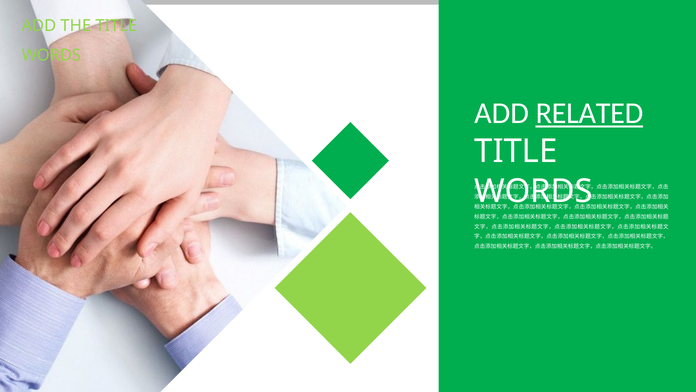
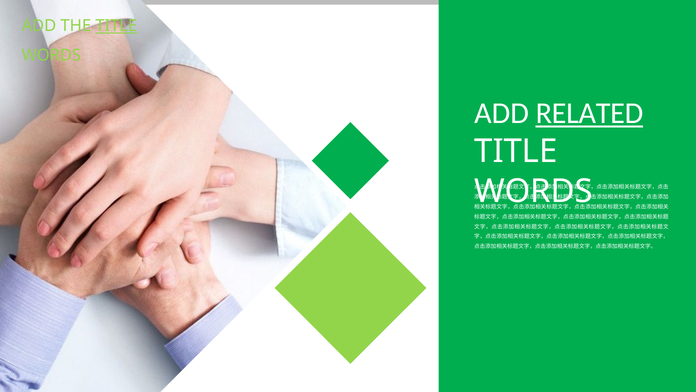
TITLE underline: none -> present (116, 26)
